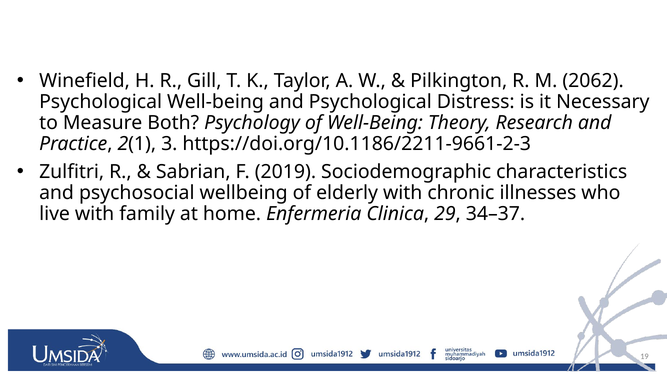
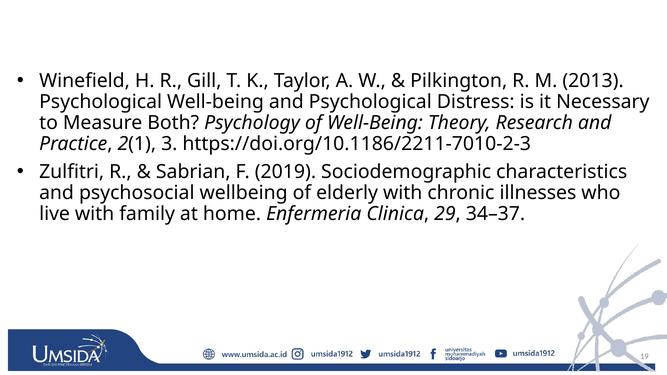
2062: 2062 -> 2013 (593, 81)
https://doi.org/10.1186/2211-9661-2-3: https://doi.org/10.1186/2211-9661-2-3 -> https://doi.org/10.1186/2211-7010-2-3 (357, 144)
